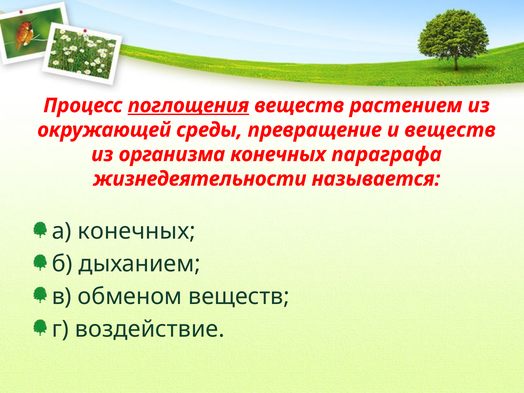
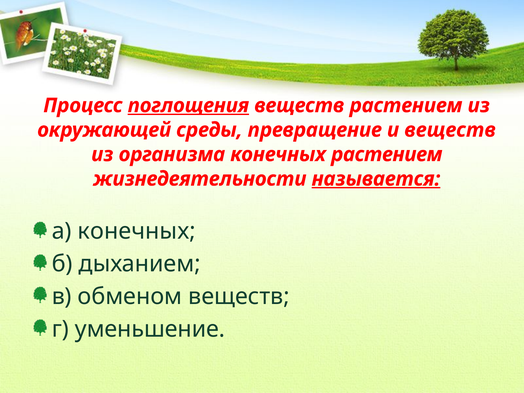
конечных параграфа: параграфа -> растением (387, 154)
называется underline: none -> present (376, 179)
воздействие: воздействие -> уменьшение (150, 329)
